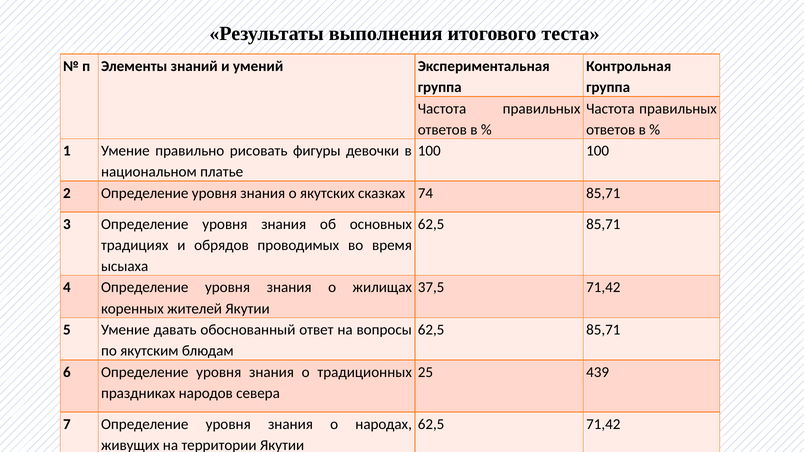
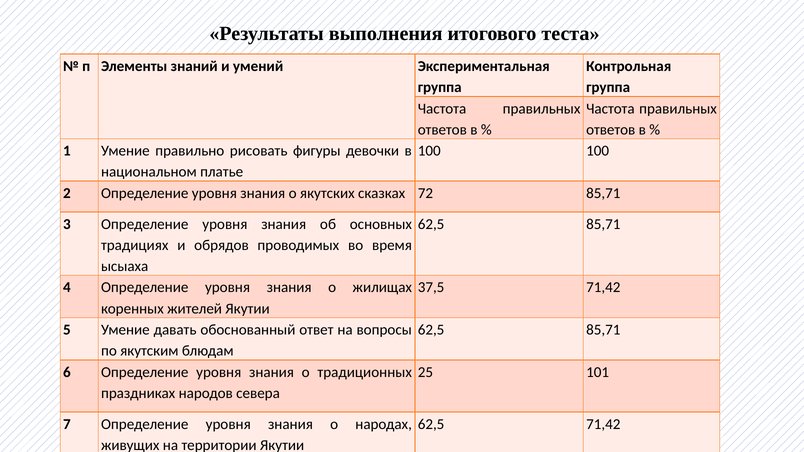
74: 74 -> 72 (425, 193)
439: 439 -> 101 (598, 372)
